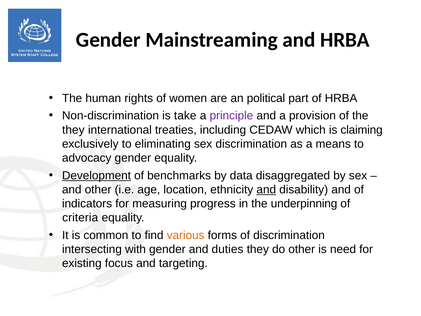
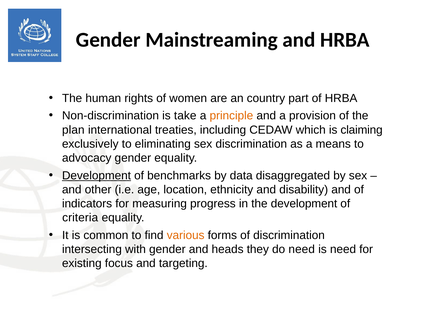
political: political -> country (266, 98)
principle colour: purple -> orange (231, 116)
they: they -> plan (73, 130)
and underline: present -> none (266, 189)
the underpinning: underpinning -> development (304, 203)
duties: duties -> heads (228, 249)
do other: other -> need (302, 249)
